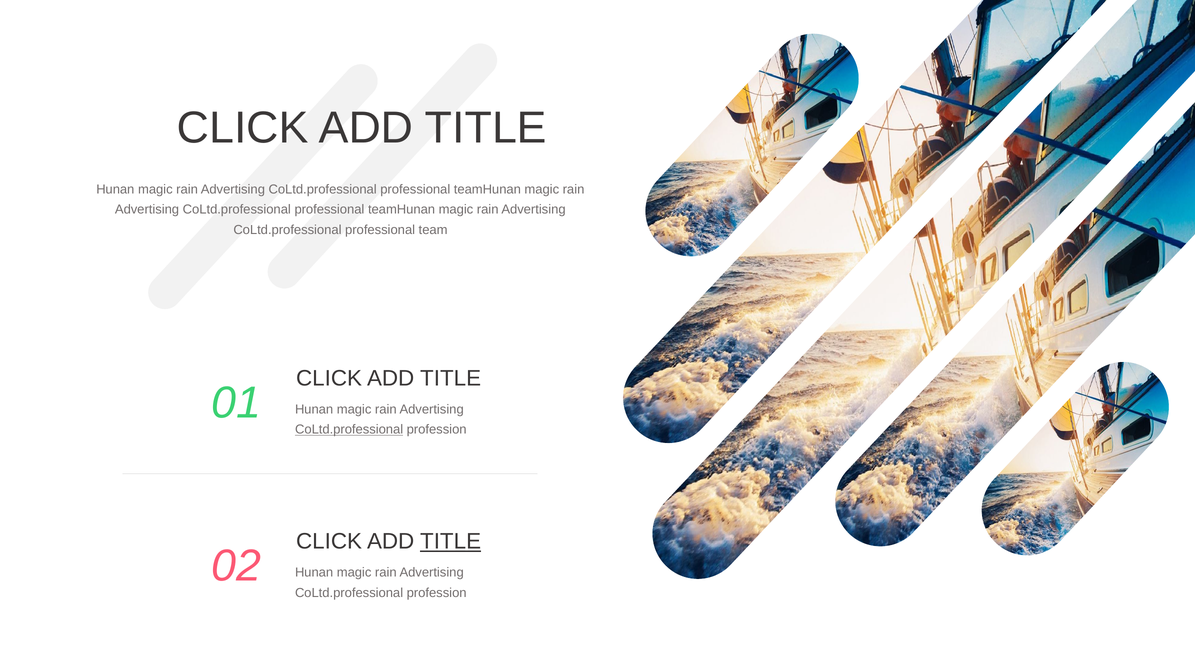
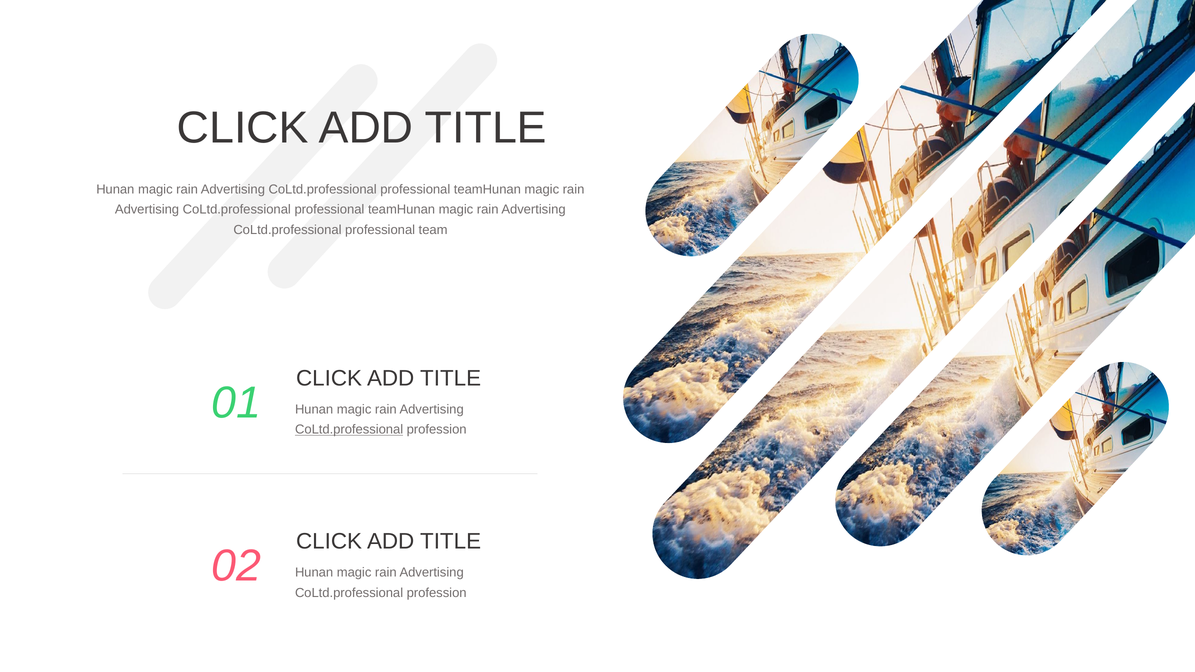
TITLE underline: present -> none (451, 542)
